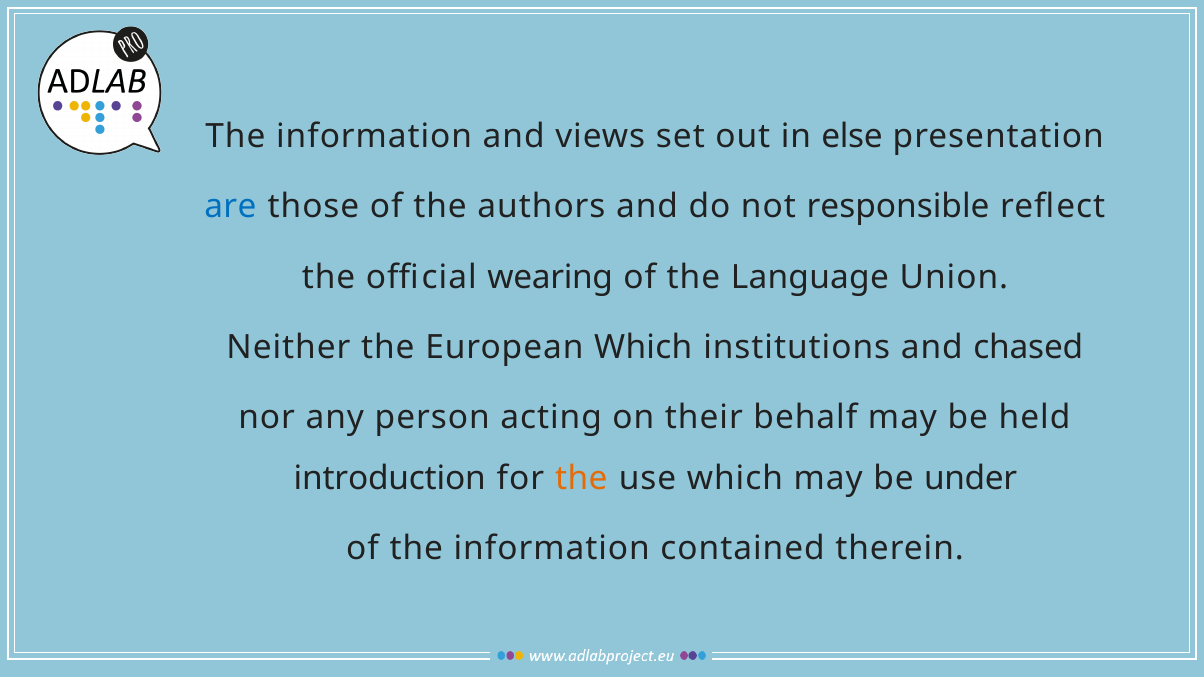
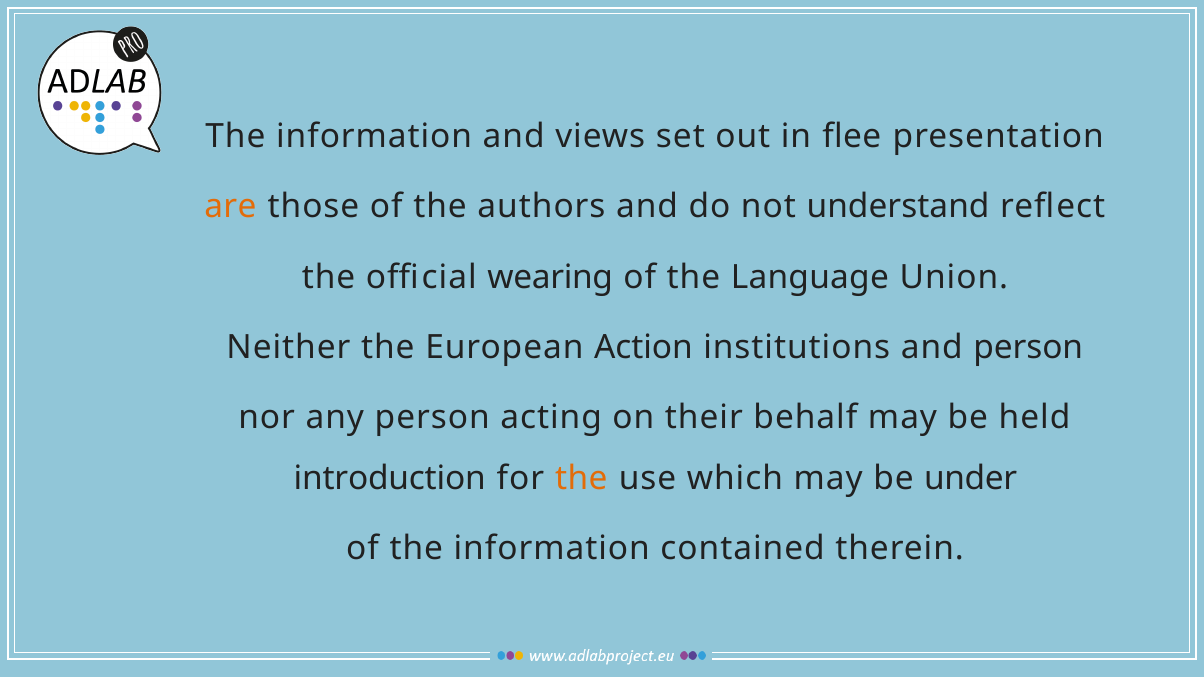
else: else -> flee (852, 136)
are colour: blue -> orange (230, 207)
responsible: responsible -> understand (898, 207)
European Which: Which -> Action (643, 348)
and chased: chased -> person (1028, 348)
